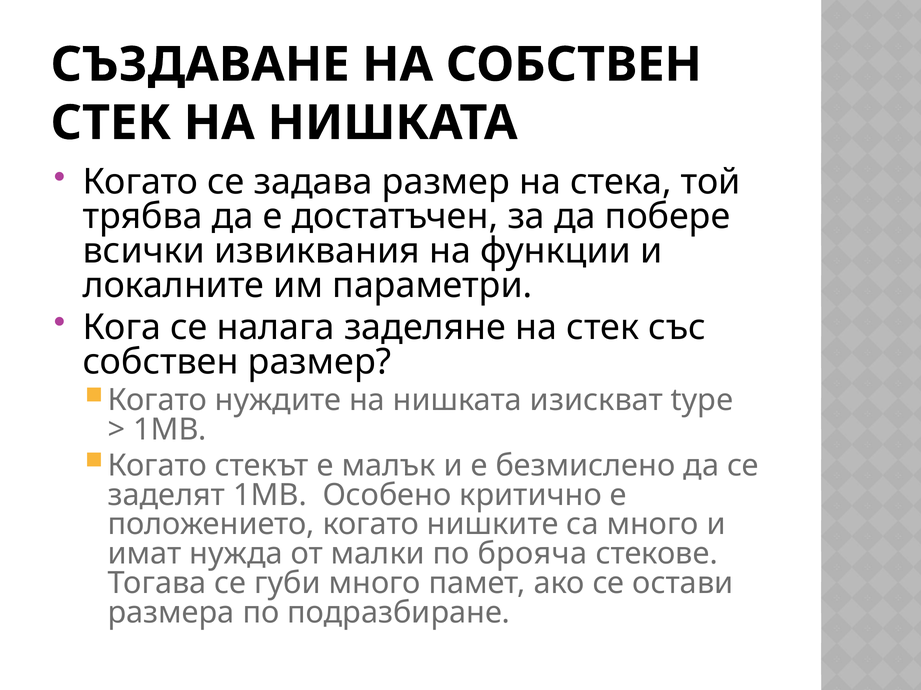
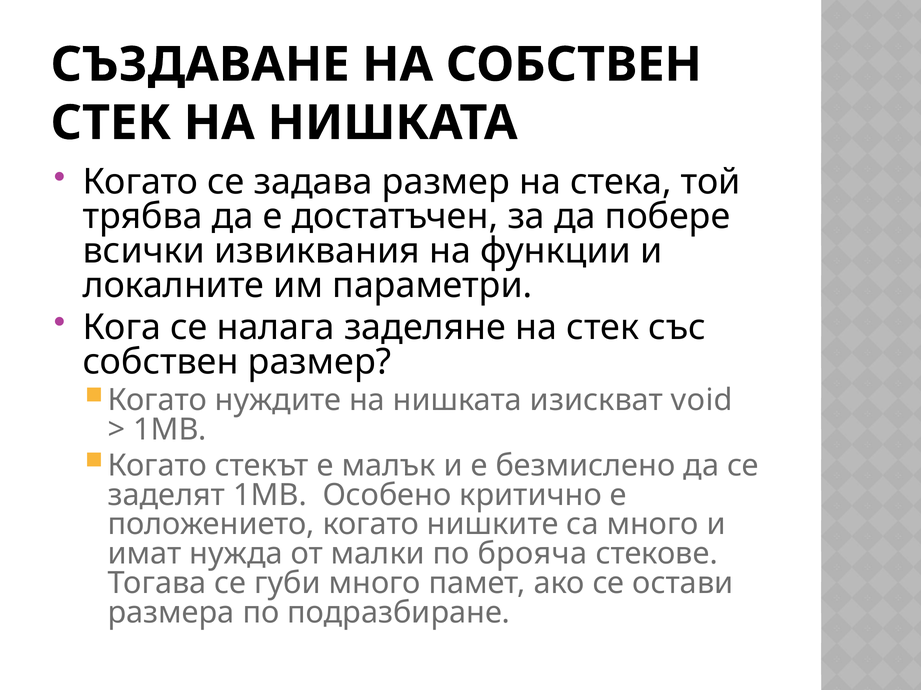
type: type -> void (702, 401)
